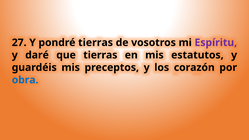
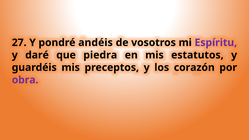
pondré tierras: tierras -> andéis (96, 43)
que tierras: tierras -> piedra (100, 55)
obra colour: blue -> purple (25, 80)
